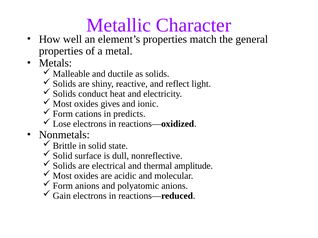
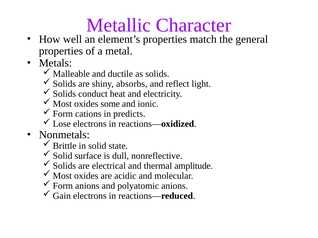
reactive: reactive -> absorbs (132, 84)
gives: gives -> some (110, 104)
